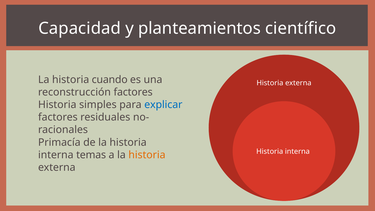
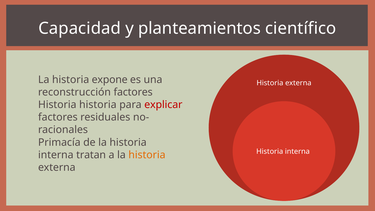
cuando: cuando -> expone (110, 80)
simples: simples -> historia (98, 105)
explicar colour: blue -> red (163, 105)
temas: temas -> tratan (91, 155)
